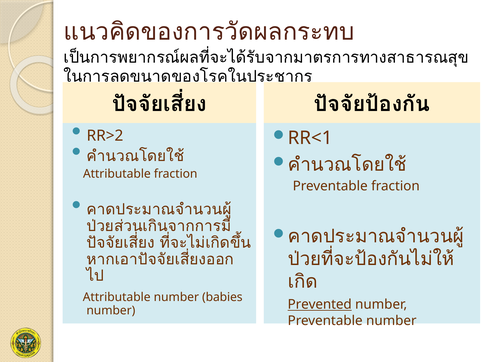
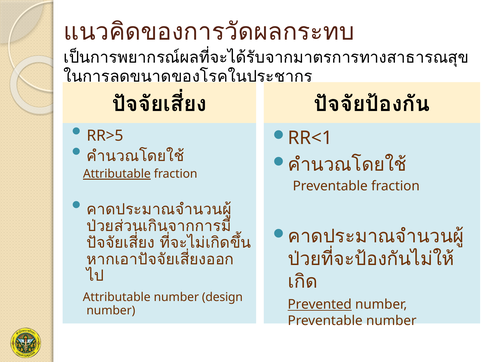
RR>2: RR>2 -> RR>5 (105, 135)
Attributable underline: none -> present (117, 174)
babies: babies -> design (222, 297)
